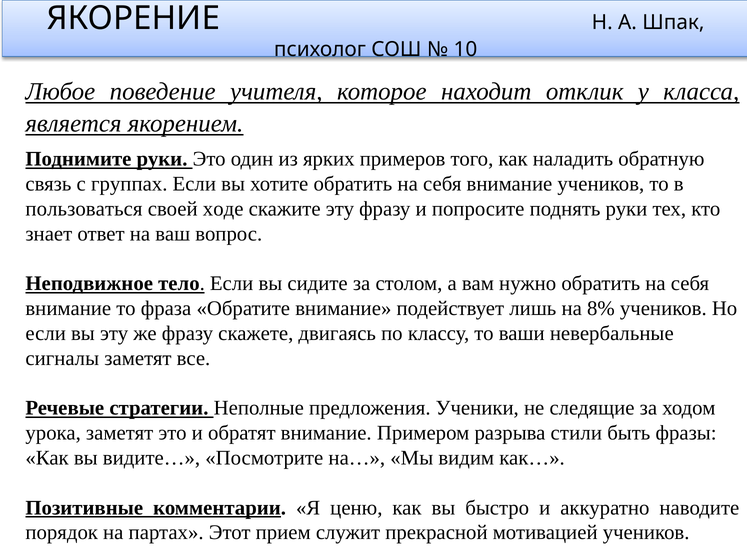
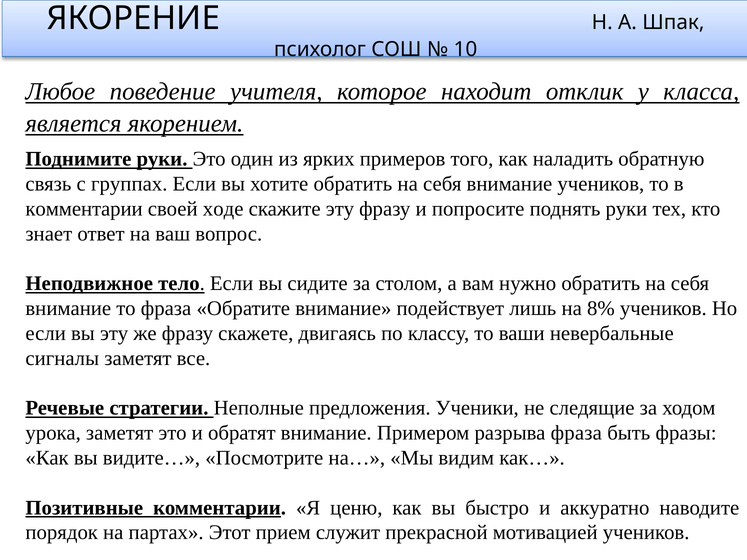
пользоваться: пользоваться -> комментарии (84, 209)
разрыва стили: стили -> фраза (576, 433)
